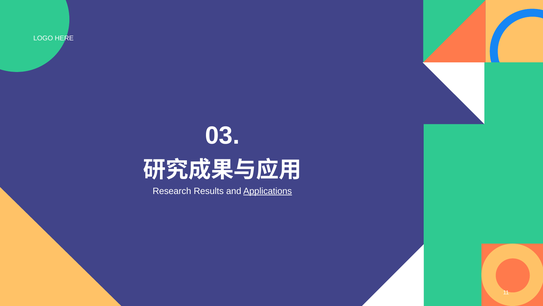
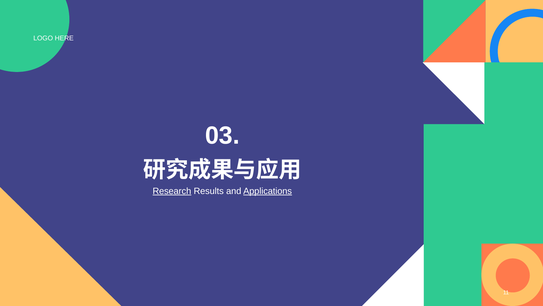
Research underline: none -> present (172, 191)
